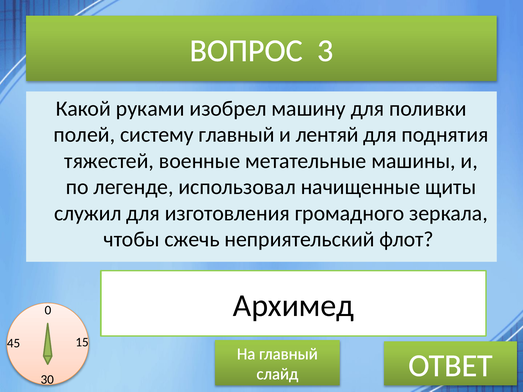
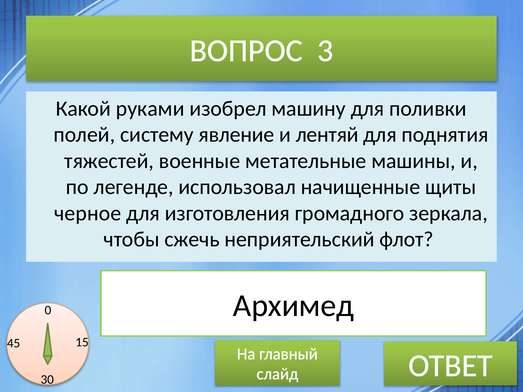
систему главный: главный -> явление (236, 135)
служил: служил -> черное (88, 213)
